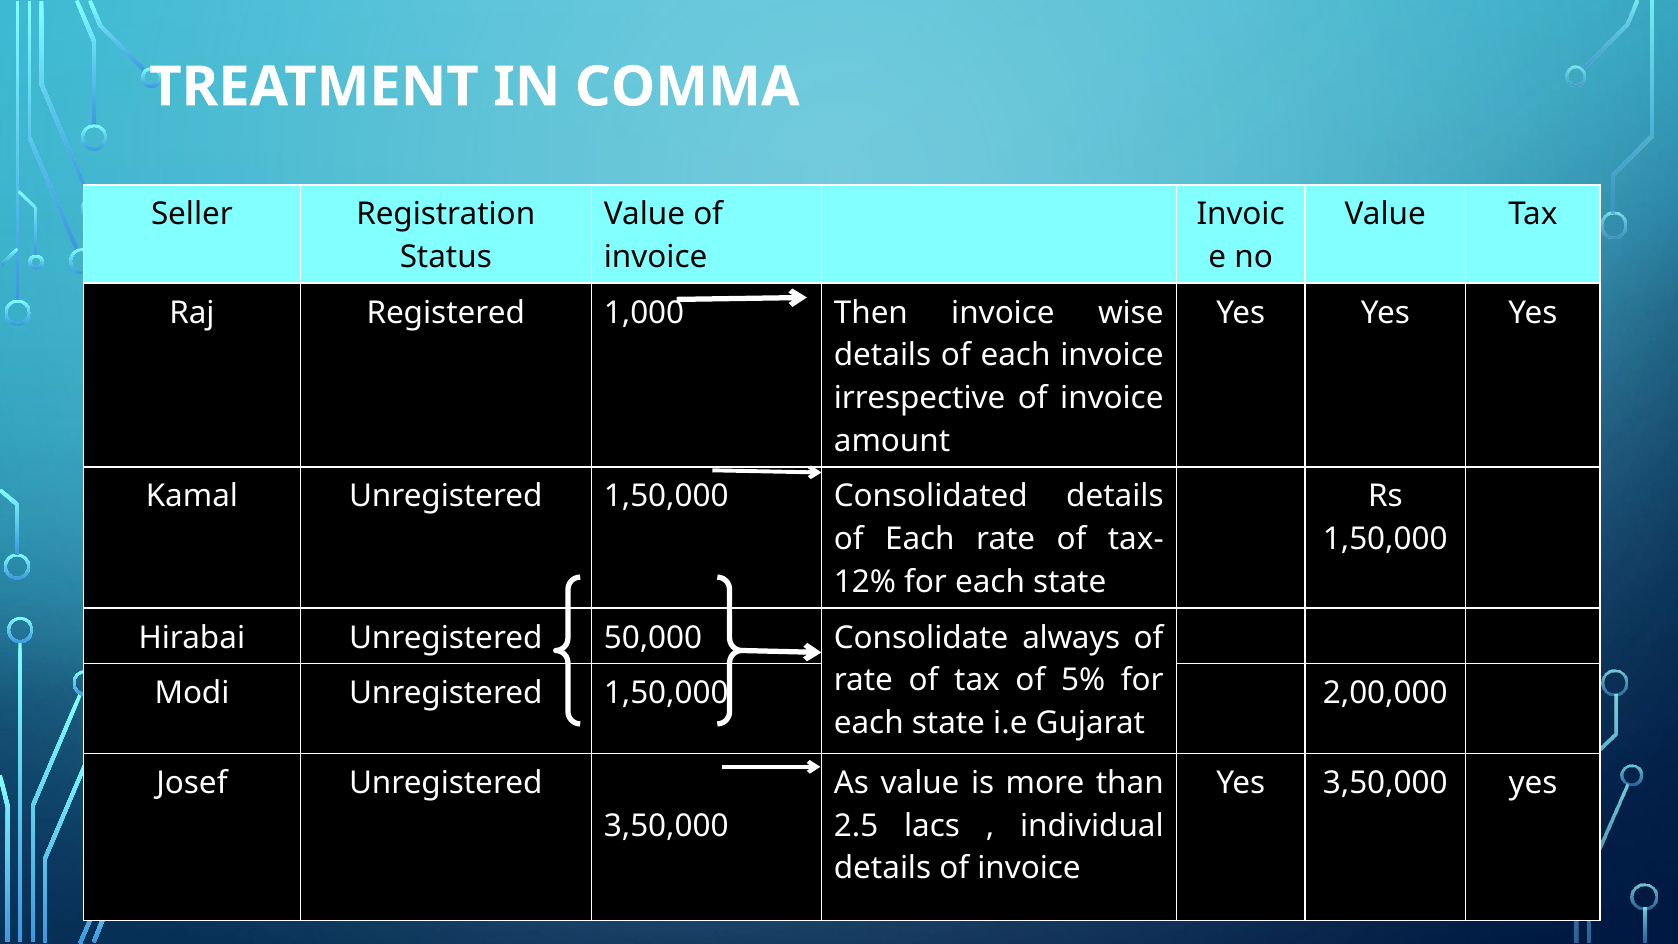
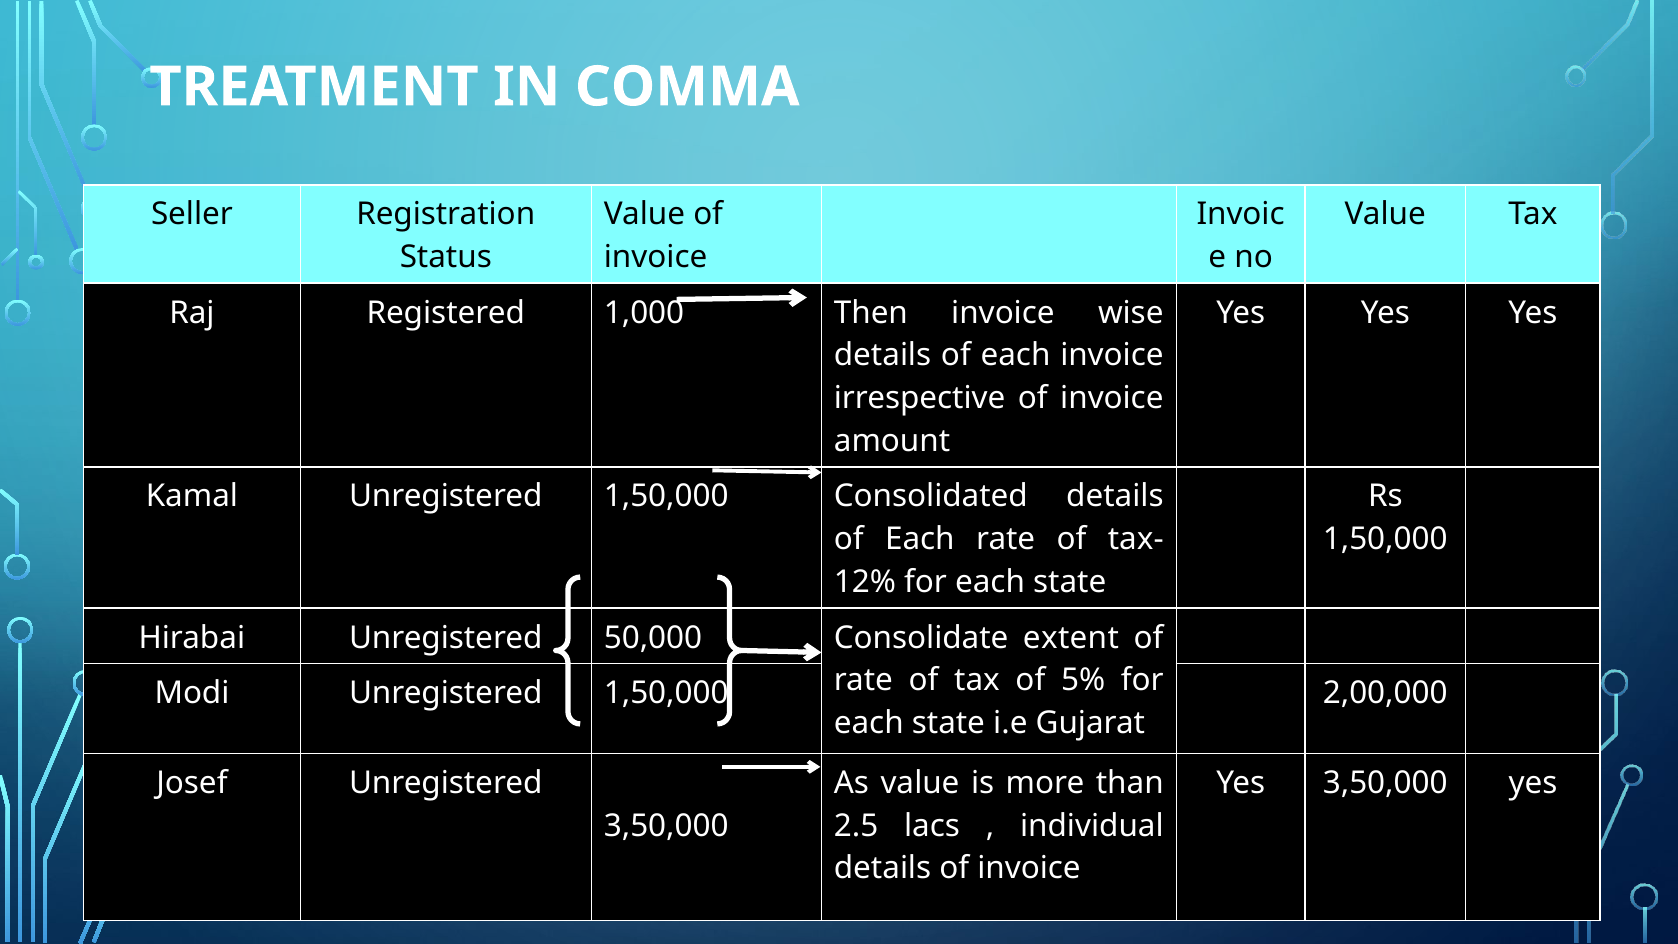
always: always -> extent (1071, 638)
